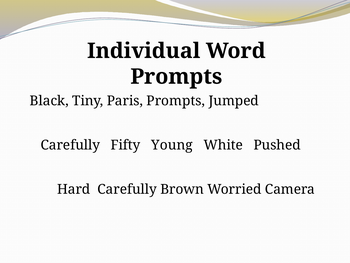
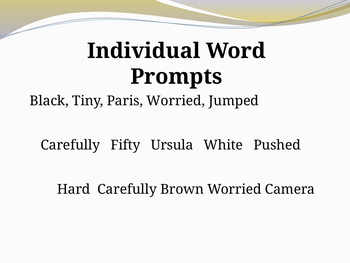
Paris Prompts: Prompts -> Worried (176, 101)
Young: Young -> Ursula (172, 145)
